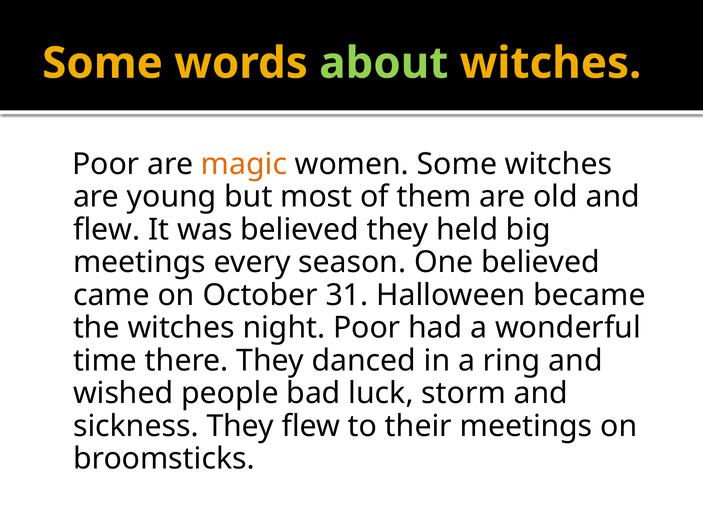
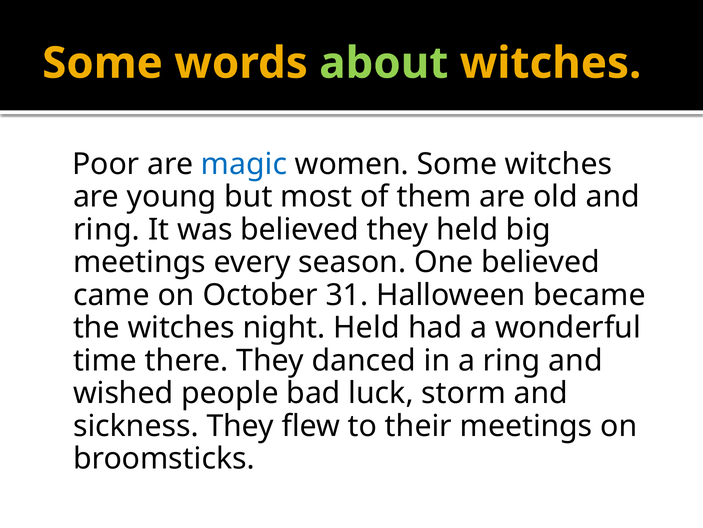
magic colour: orange -> blue (244, 164)
flew: flew -> ring (107, 229)
night Poor: Poor -> Held (367, 327)
